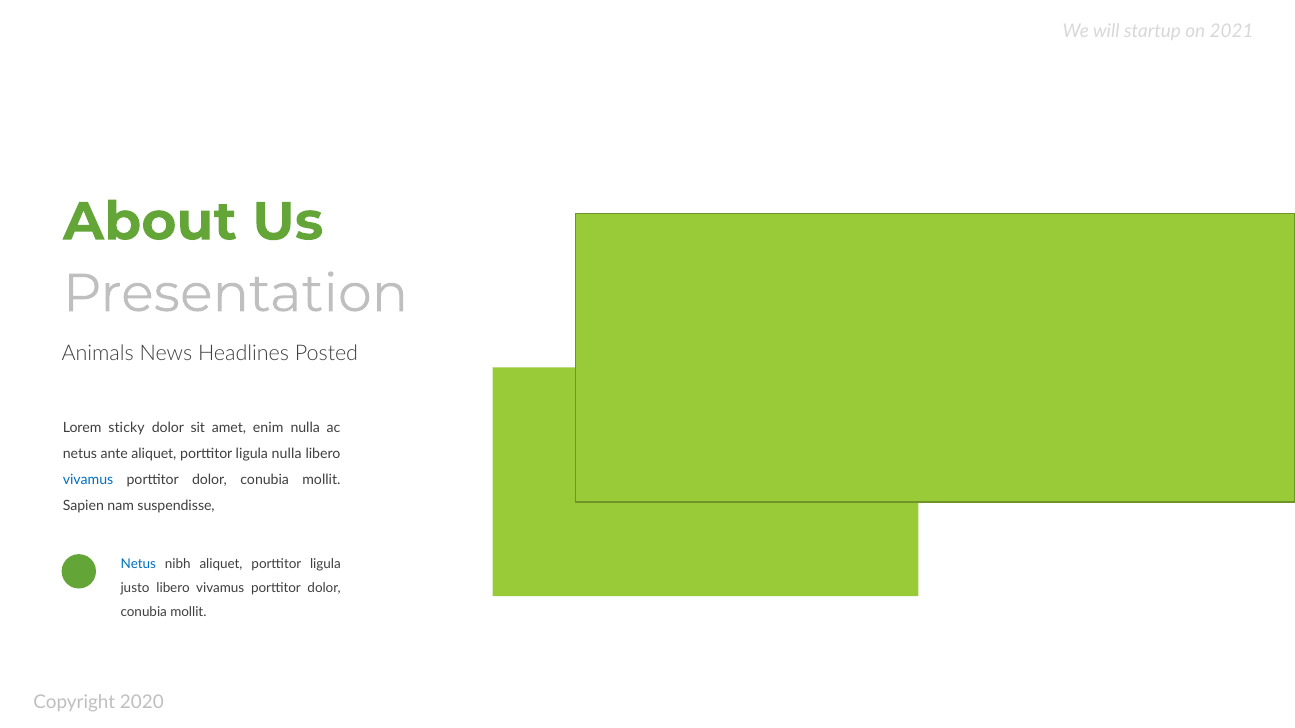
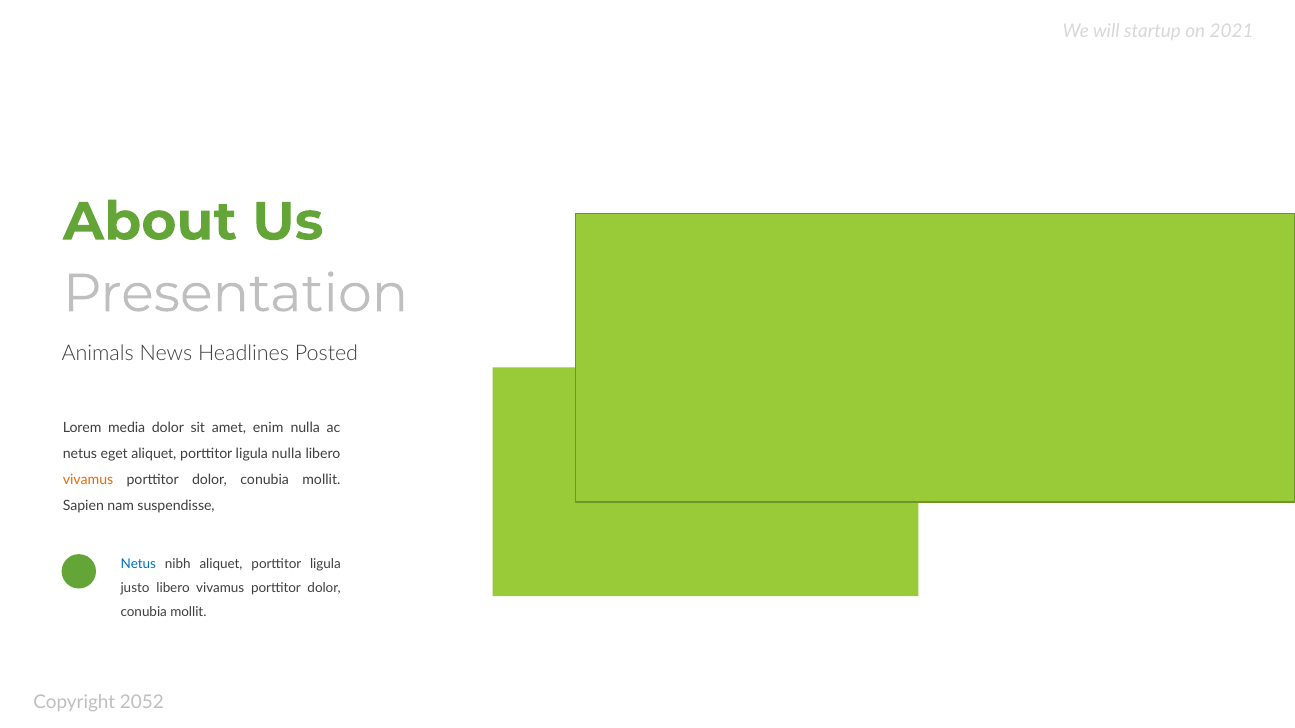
sticky: sticky -> media (127, 428)
ante: ante -> eget (114, 454)
vivamus colour: blue -> orange (88, 480)
2020: 2020 -> 2052 (142, 703)
